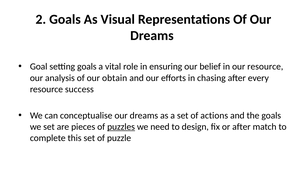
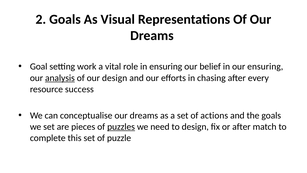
setting goals: goals -> work (87, 67)
our resource: resource -> ensuring (265, 67)
analysis underline: none -> present (60, 78)
our obtain: obtain -> design (115, 78)
